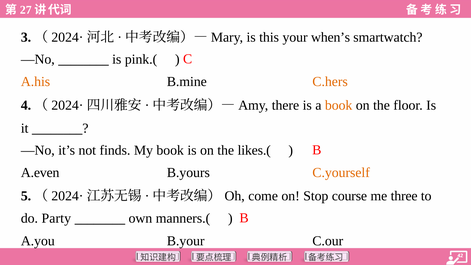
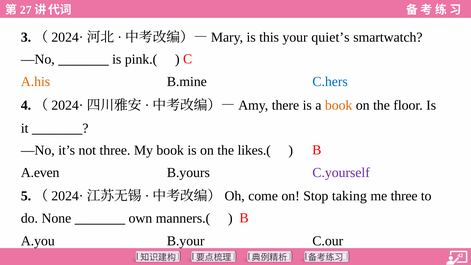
when’s: when’s -> quiet’s (330, 37)
C.hers colour: orange -> blue (330, 82)
not finds: finds -> three (115, 150)
C.yourself colour: orange -> purple (341, 173)
course: course -> taking (349, 196)
Party: Party -> None (56, 218)
